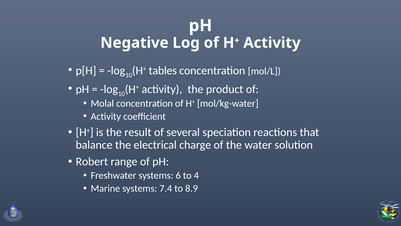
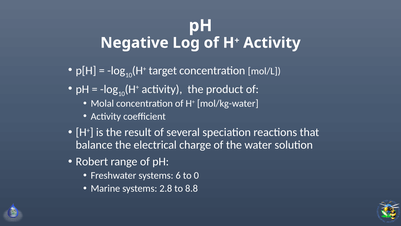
tables: tables -> target (163, 71)
4: 4 -> 0 (196, 175)
7.4: 7.4 -> 2.8 (166, 188)
8.9: 8.9 -> 8.8 (192, 188)
